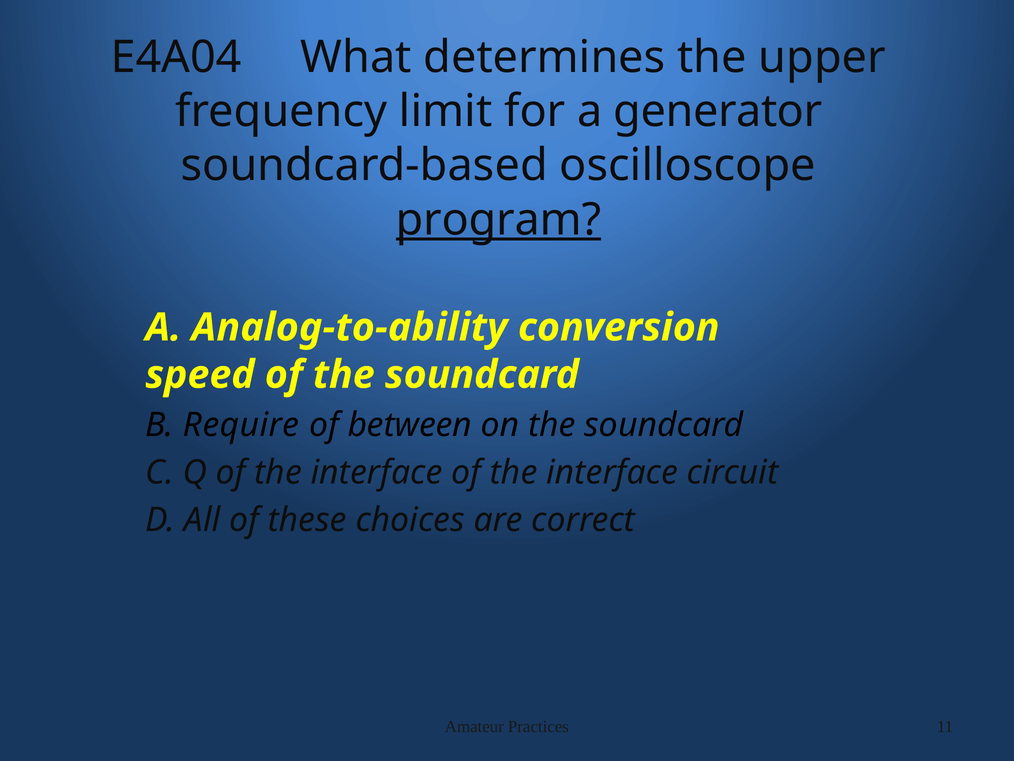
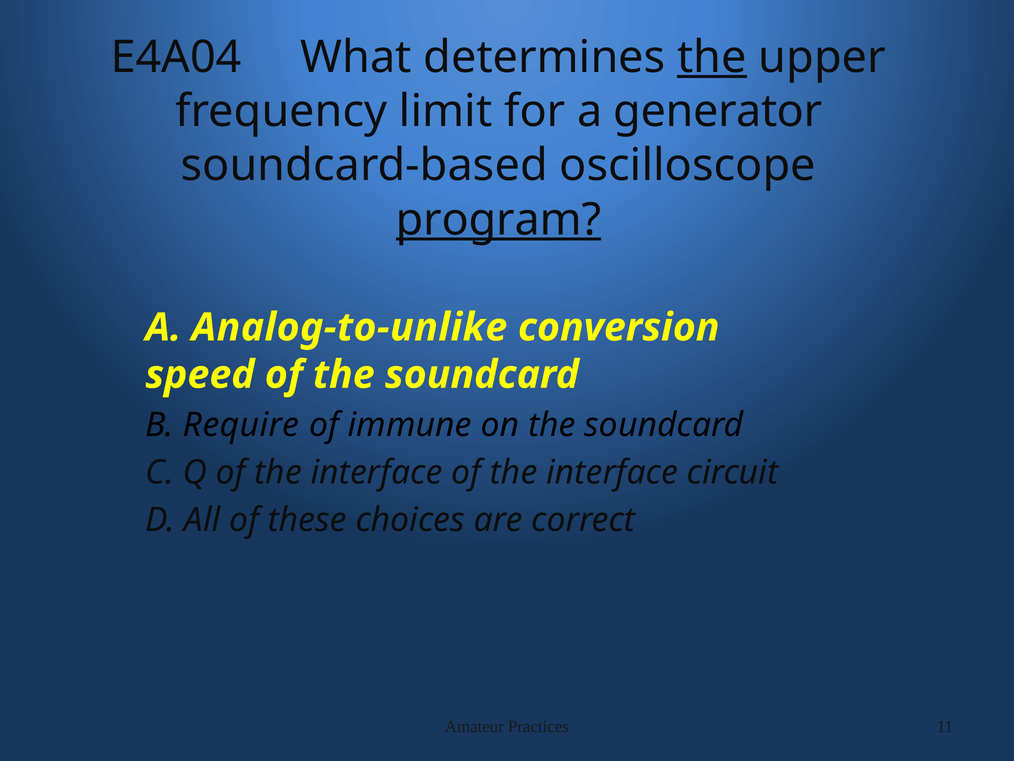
the underline: none -> present (712, 57)
Analog-to-ability: Analog-to-ability -> Analog-to-unlike (349, 327)
between: between -> immune (410, 425)
